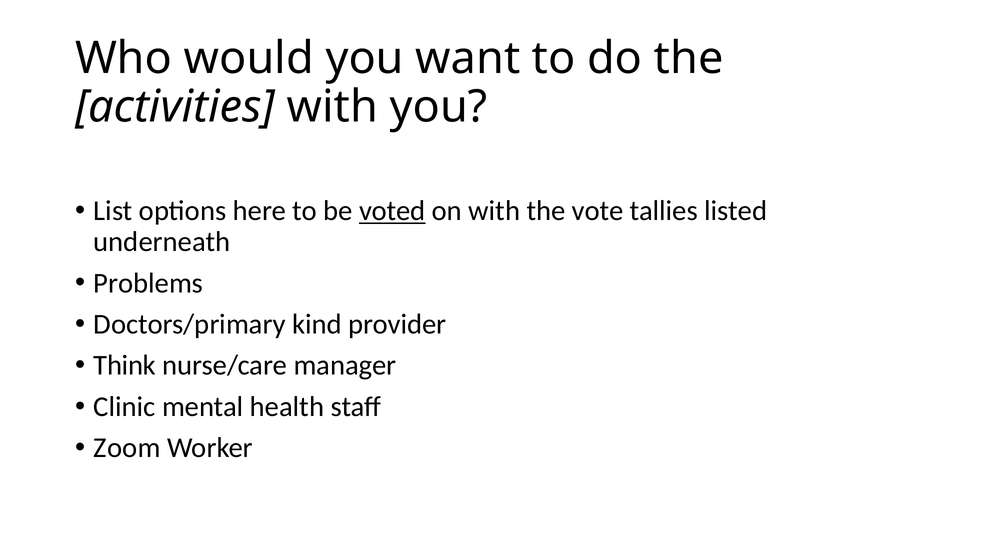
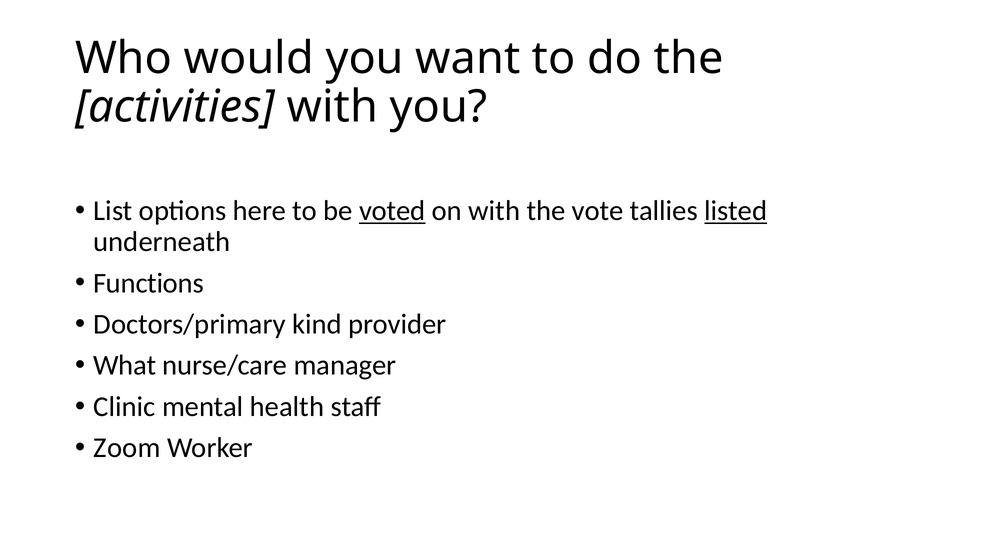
listed underline: none -> present (736, 211)
Problems: Problems -> Functions (148, 283)
Think: Think -> What (125, 366)
